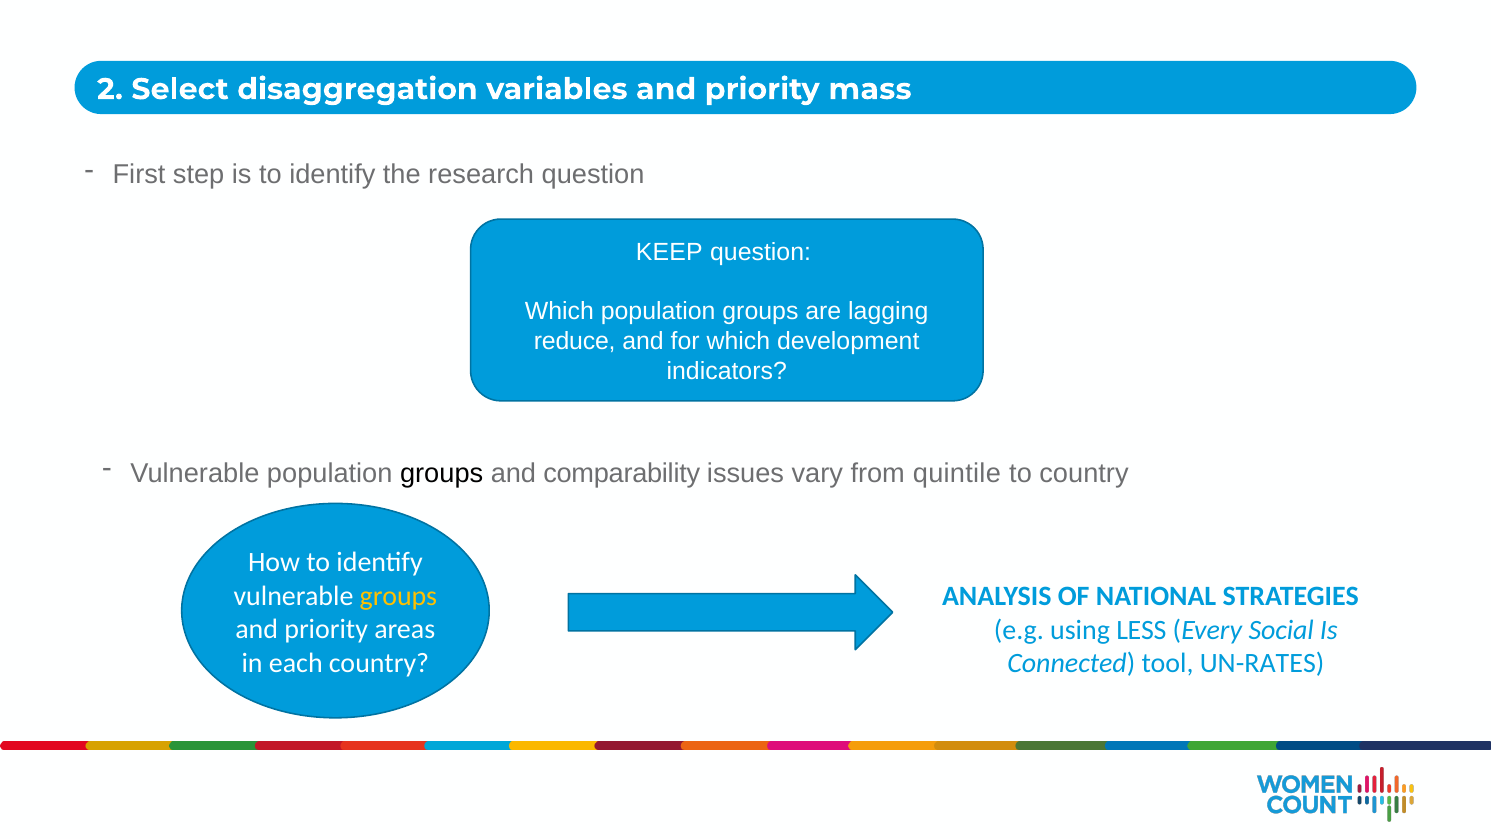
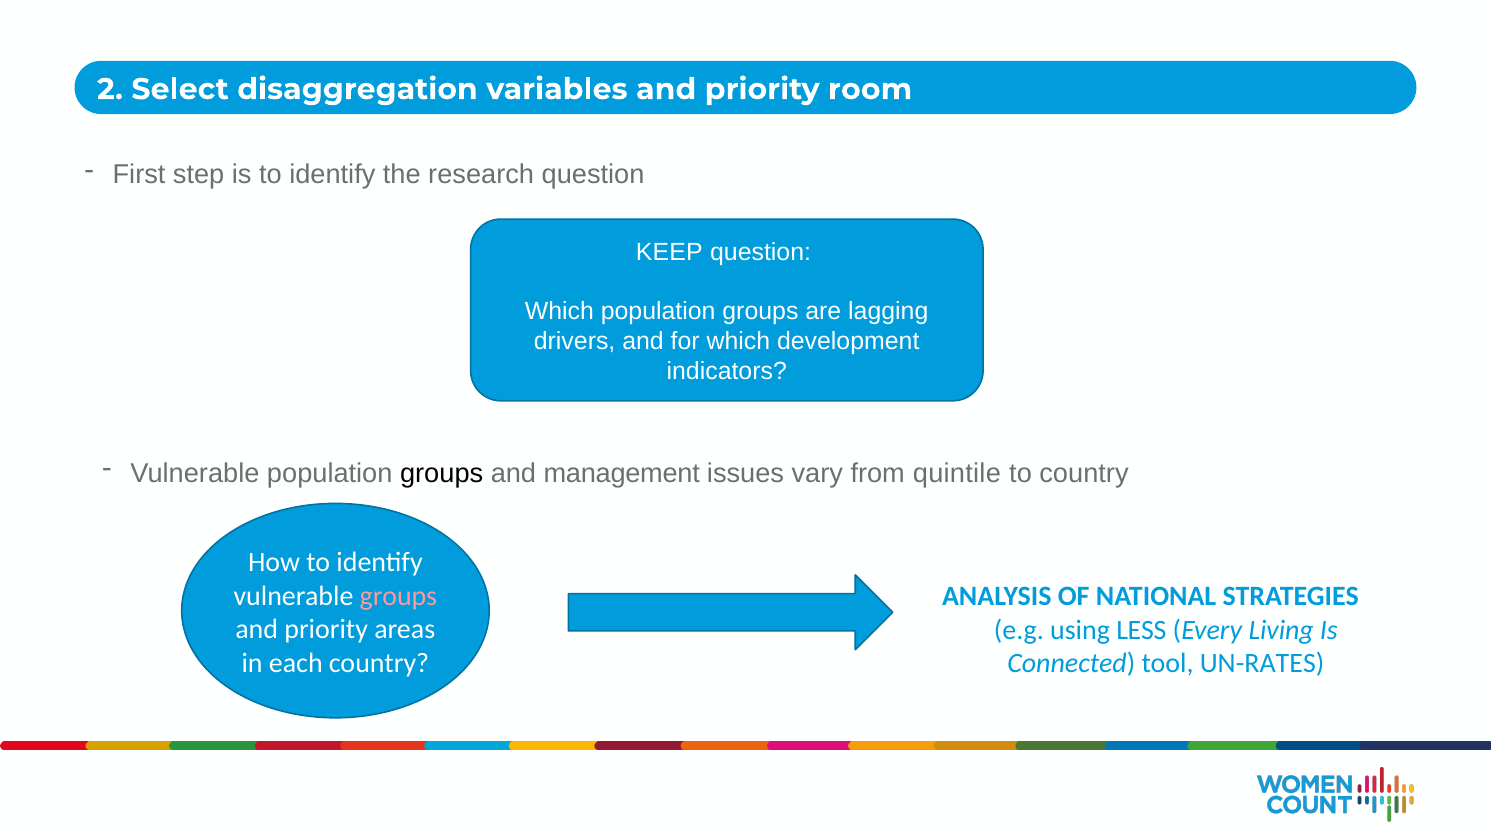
mass: mass -> room (870, 89)
reduce: reduce -> drivers (575, 341)
comparability: comparability -> management (622, 473)
groups colour: yellow -> pink (398, 596)
Social: Social -> Living (1281, 630)
